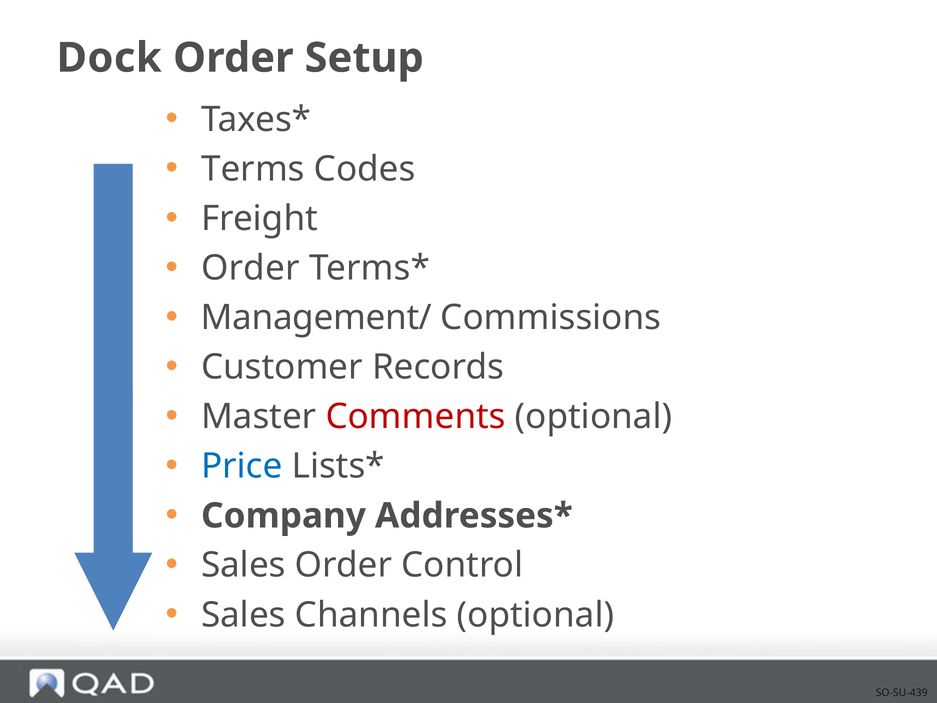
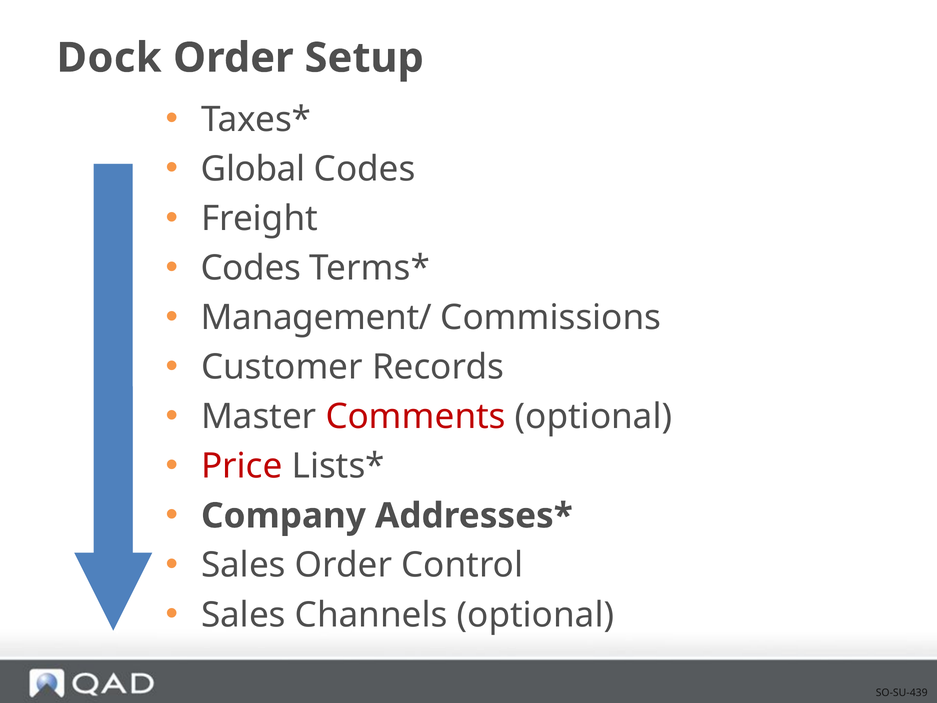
Terms: Terms -> Global (253, 169)
Order: Order -> Codes (251, 268)
Price colour: blue -> red (242, 466)
